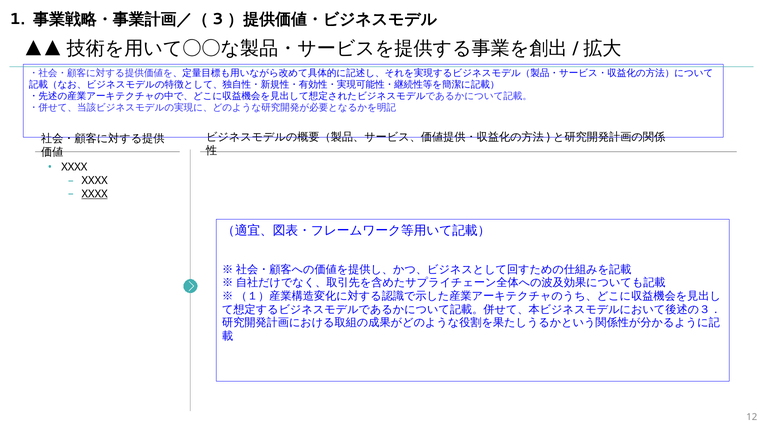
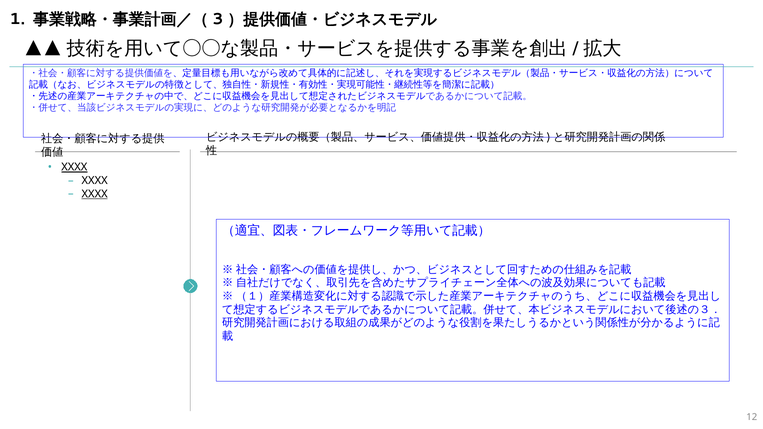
XXXX underline: none -> present (74, 167)
